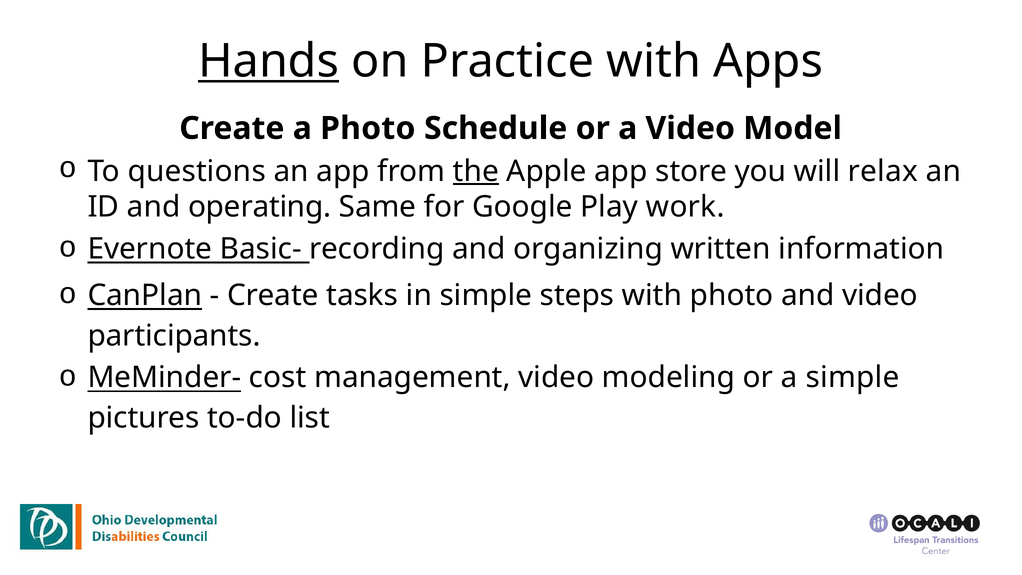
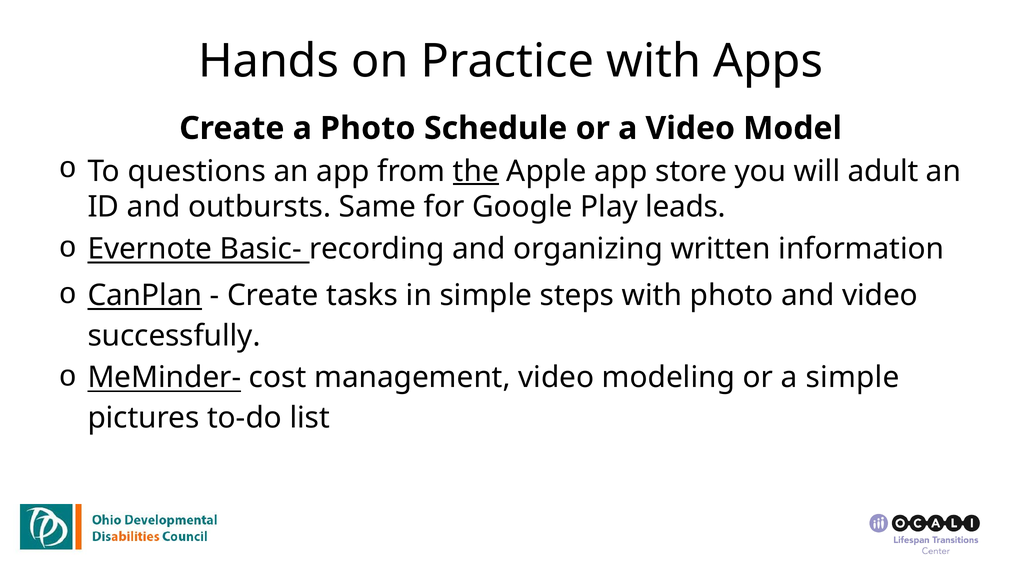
Hands underline: present -> none (269, 61)
relax: relax -> adult (883, 171)
operating: operating -> outbursts (260, 207)
work: work -> leads (686, 207)
participants: participants -> successfully (174, 336)
